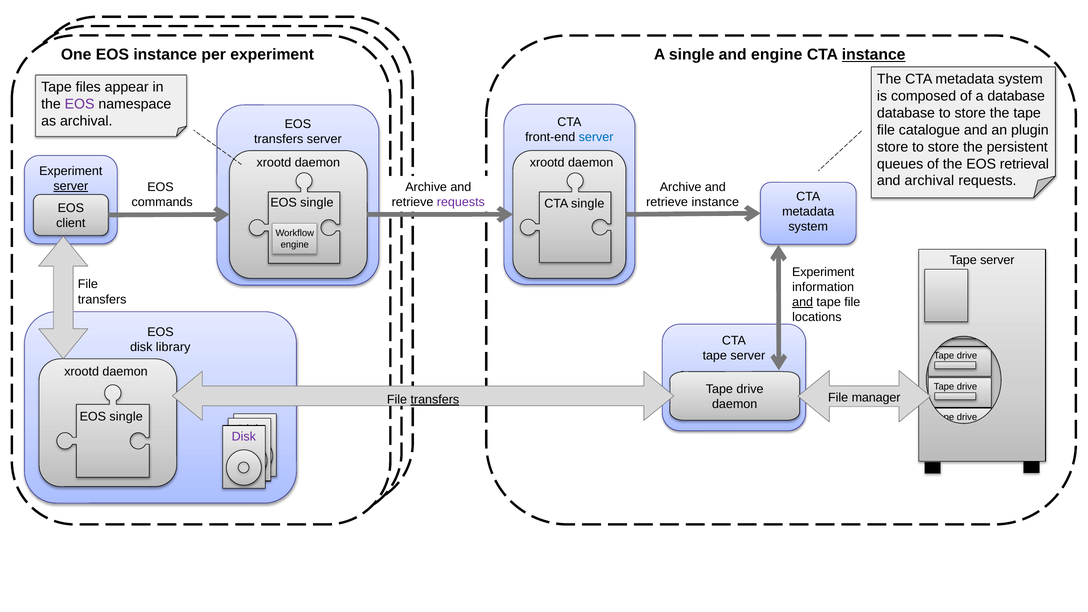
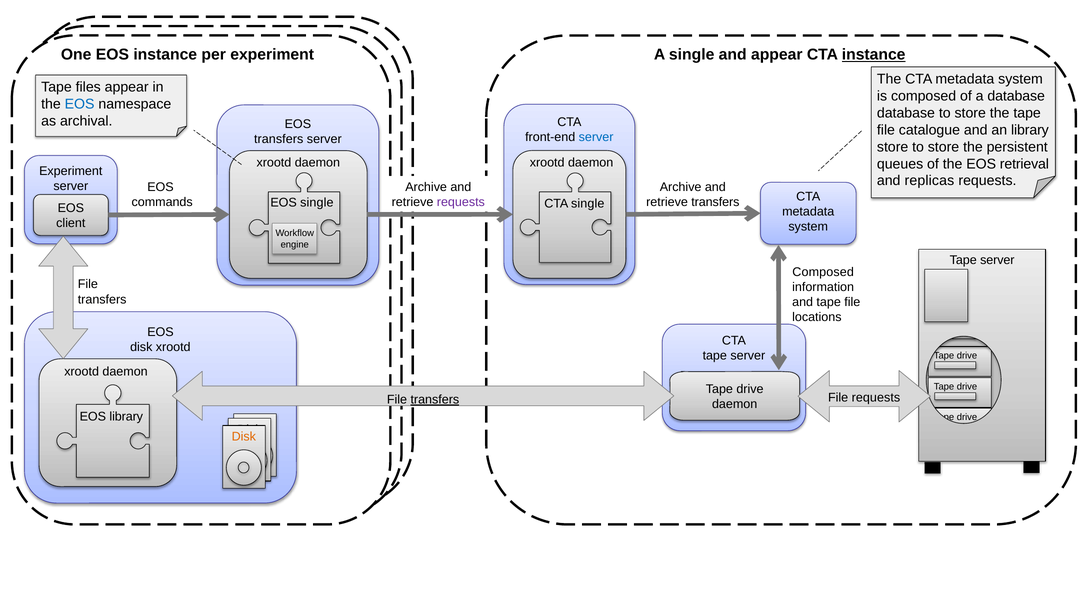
and engine: engine -> appear (777, 55)
EOS colour: purple -> blue (80, 104)
an plugin: plugin -> library (1030, 130)
and archival: archival -> replicas (929, 181)
server underline: present -> none (71, 186)
retrieve instance: instance -> transfers (715, 202)
Experiment: Experiment -> Composed (823, 272)
and underline: present -> none (803, 302)
disk library: library -> xrootd (173, 347)
File manager: manager -> requests (876, 398)
single: single -> library (126, 417)
Disk colour: purple -> orange (244, 437)
